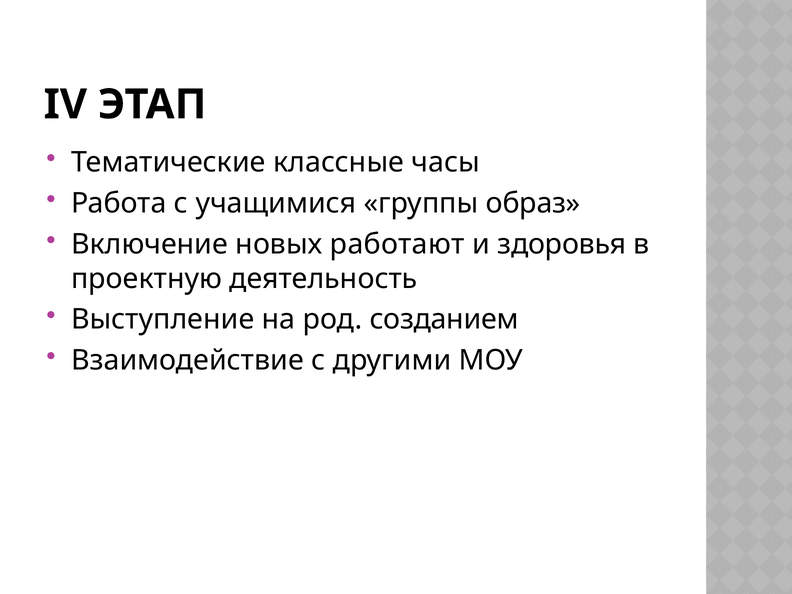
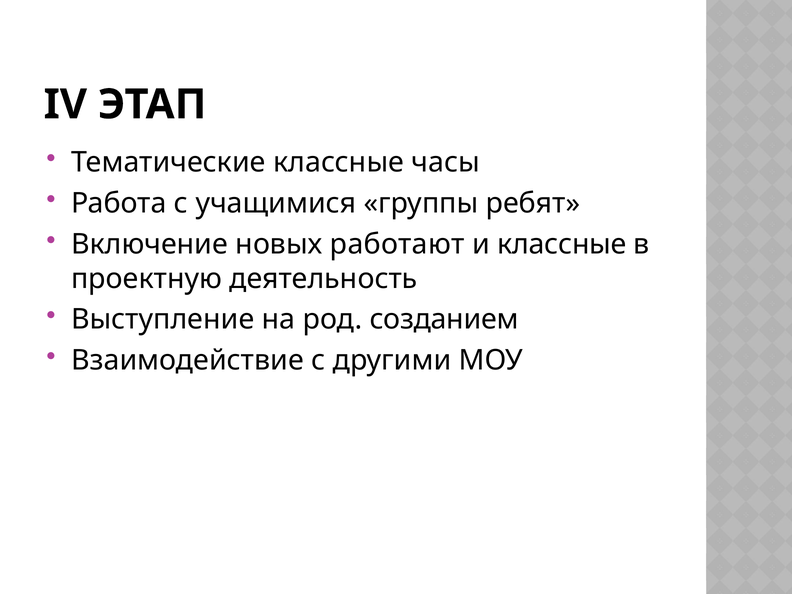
образ: образ -> ребят (533, 203)
и здоровья: здоровья -> классные (562, 244)
